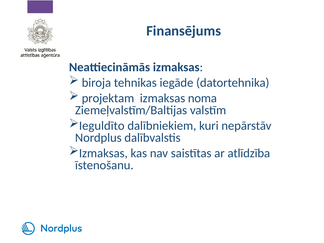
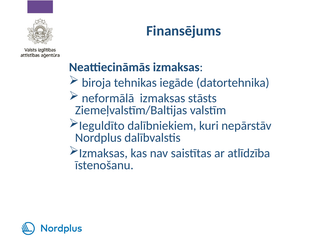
projektam: projektam -> neformālā (108, 98)
noma: noma -> stāsts (202, 98)
